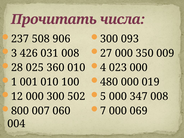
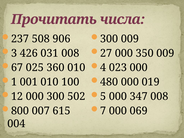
300 093: 093 -> 009 (130, 39)
28: 28 -> 67 (17, 68)
060: 060 -> 615 (62, 111)
